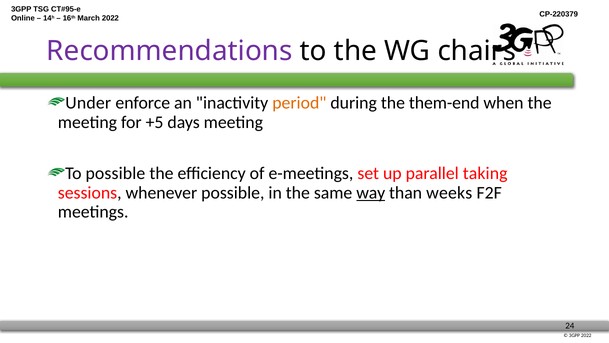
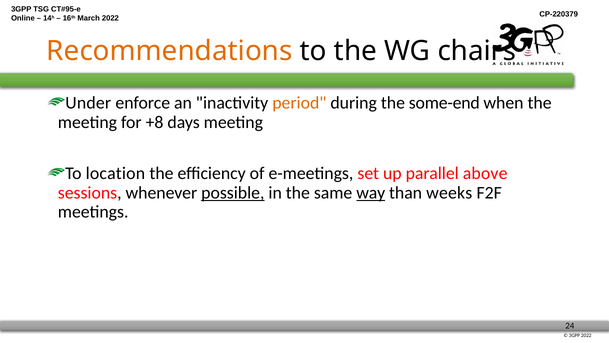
Recommendations colour: purple -> orange (169, 51)
them-end: them-end -> some-end (444, 103)
+5: +5 -> +8 (155, 122)
To possible: possible -> location (115, 173)
taking: taking -> above (485, 173)
possible underline: none -> present (233, 192)
